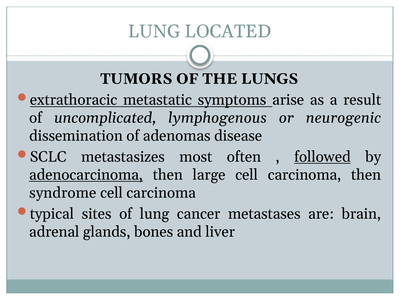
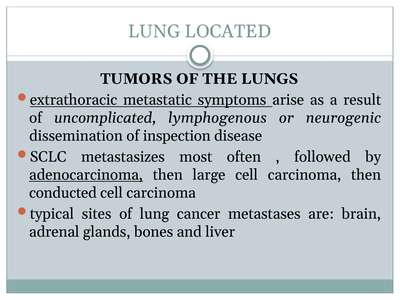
adenomas: adenomas -> inspection (177, 136)
followed underline: present -> none (322, 157)
syndrome: syndrome -> conducted (63, 193)
